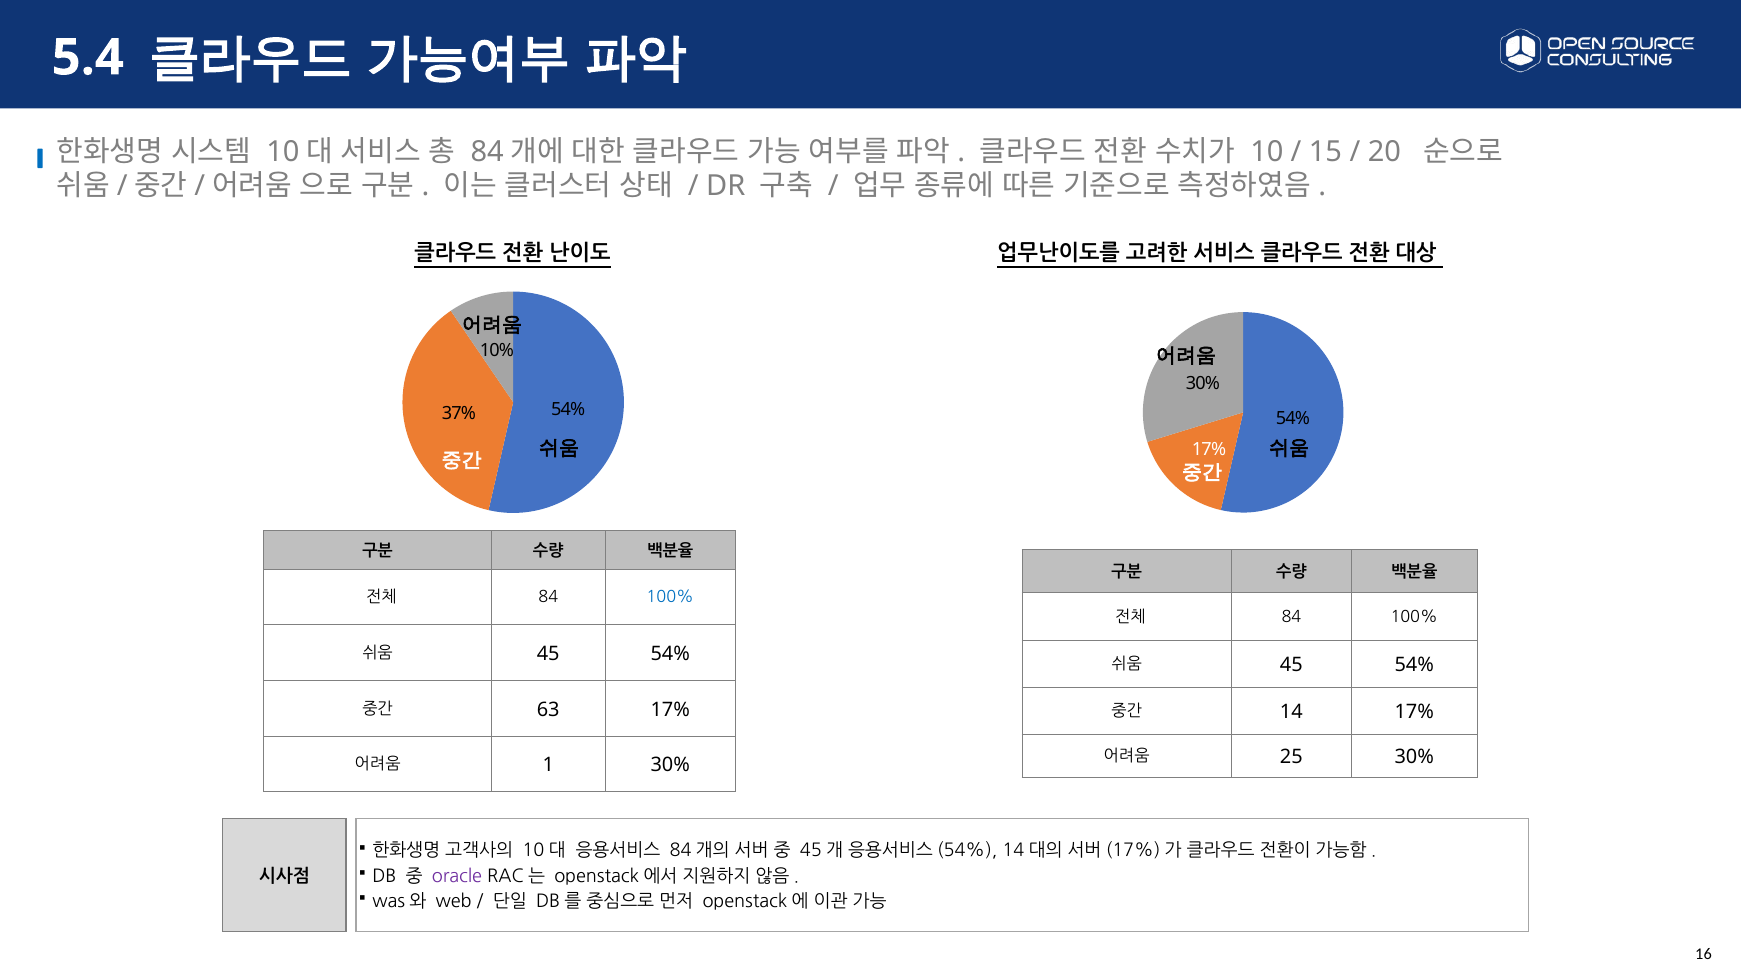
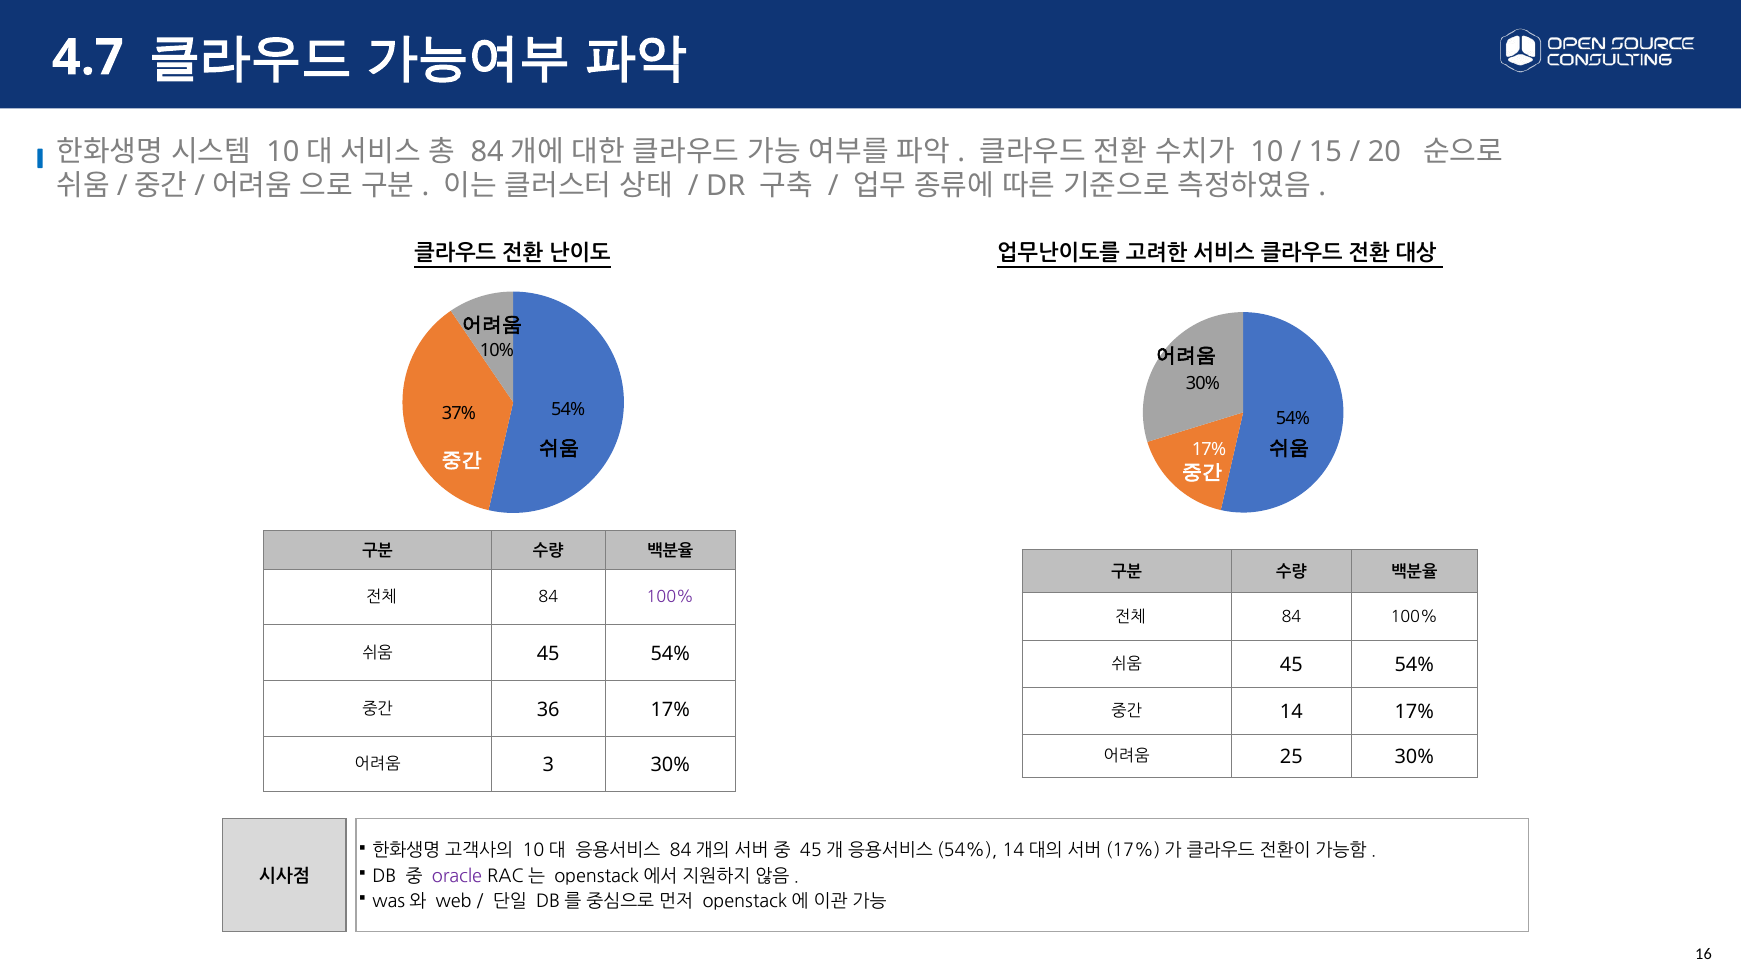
5.4: 5.4 -> 4.7 (88, 58)
100% colour: blue -> purple (670, 598)
63: 63 -> 36 (548, 710)
1: 1 -> 3 (548, 765)
